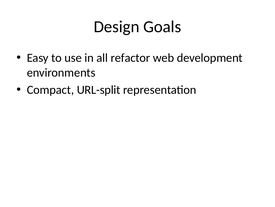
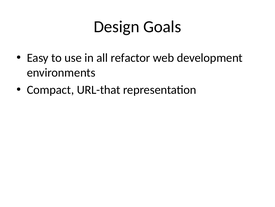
URL-split: URL-split -> URL-that (99, 89)
